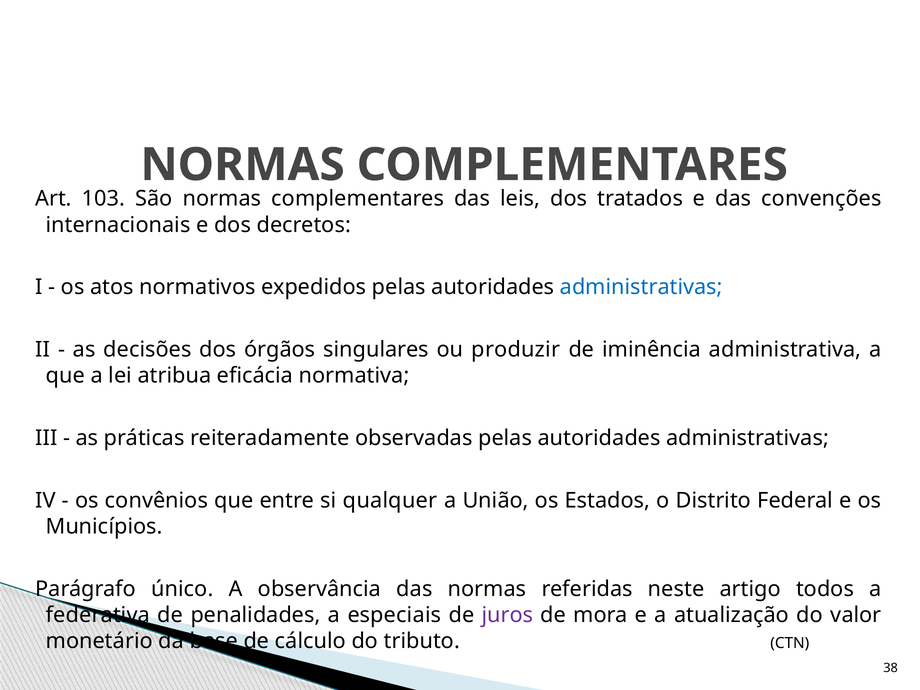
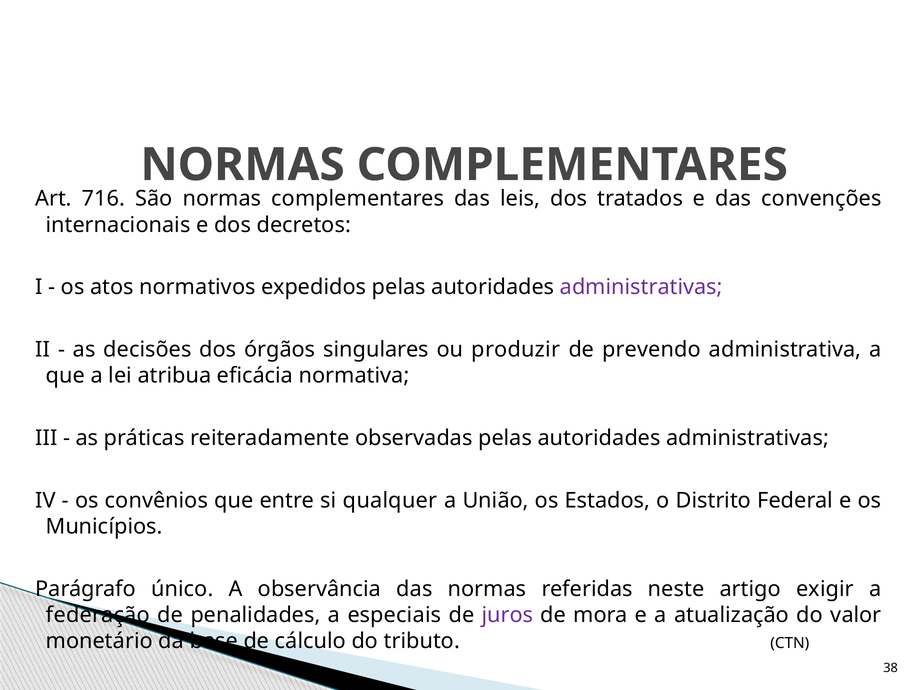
103: 103 -> 716 (104, 199)
administrativas colour: blue -> purple (641, 287)
iminência: iminência -> prevendo (652, 350)
todos: todos -> exigir (825, 589)
federativa: federativa -> federação (98, 615)
